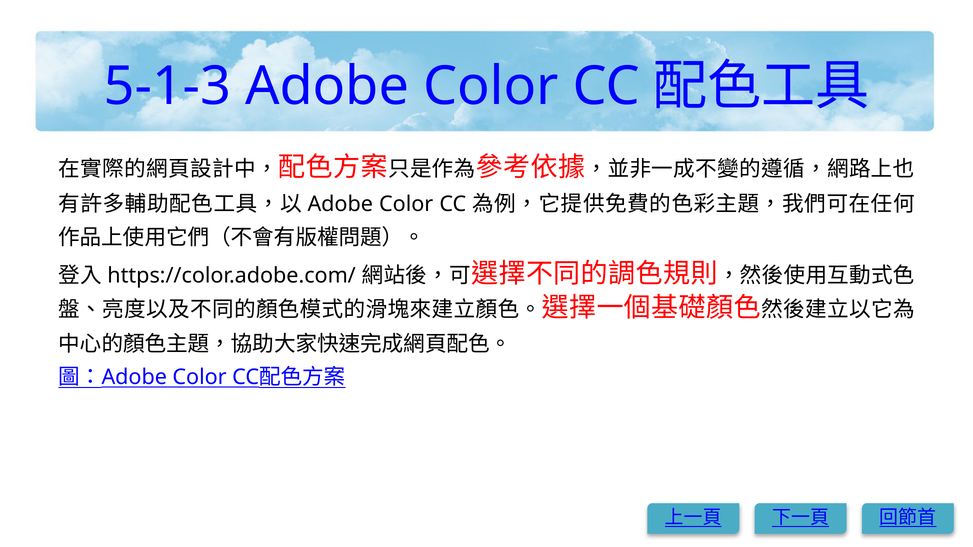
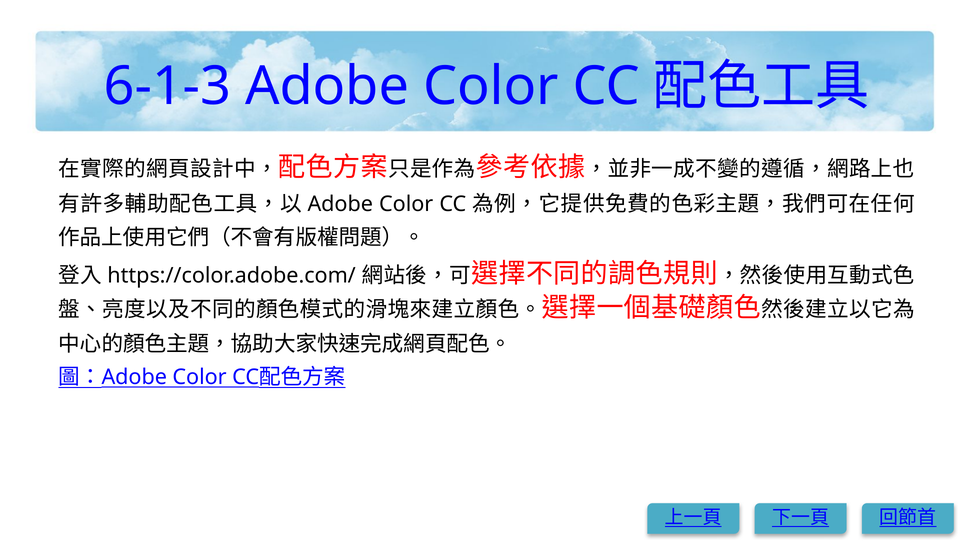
5-1-3: 5-1-3 -> 6-1-3 (167, 87)
